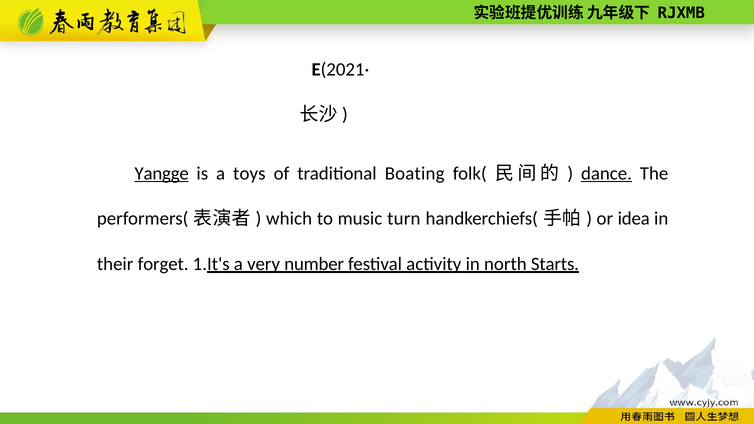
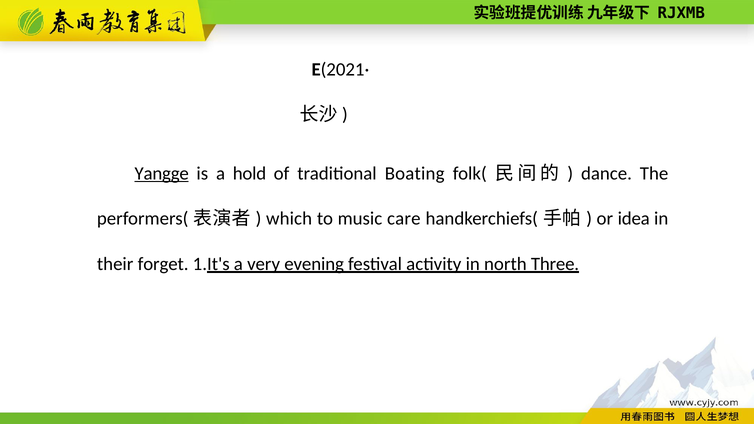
toys: toys -> hold (250, 173)
dance underline: present -> none (606, 173)
turn: turn -> care (404, 219)
number: number -> evening (314, 264)
Starts: Starts -> Three (555, 264)
